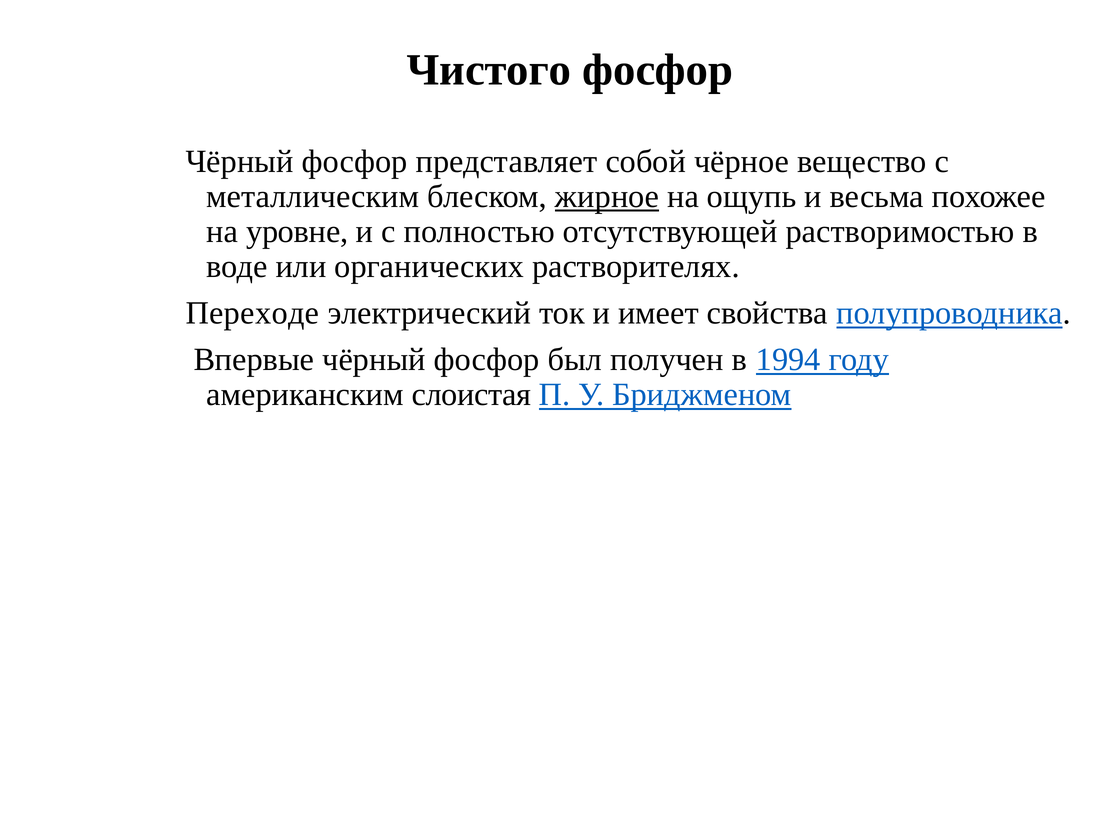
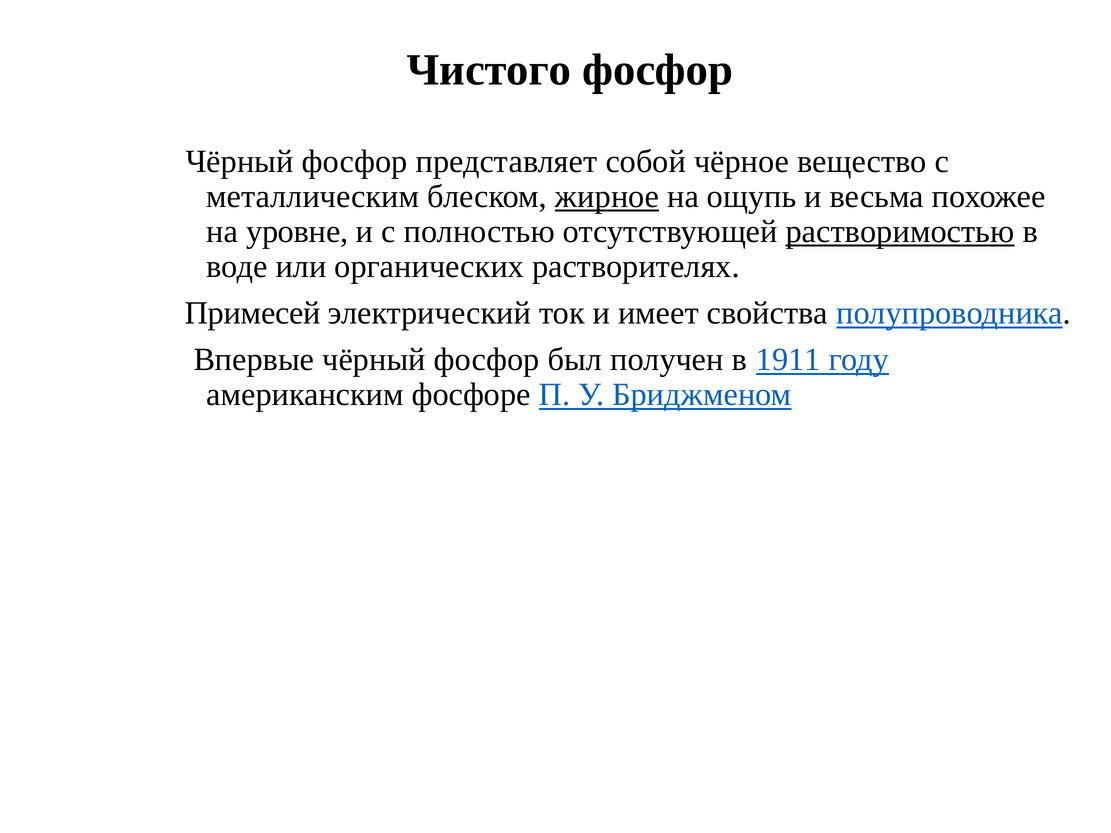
растворимостью underline: none -> present (900, 232)
Переходе: Переходе -> Примесей (253, 313)
1994: 1994 -> 1911 (788, 360)
слоистая: слоистая -> фосфоре (471, 395)
